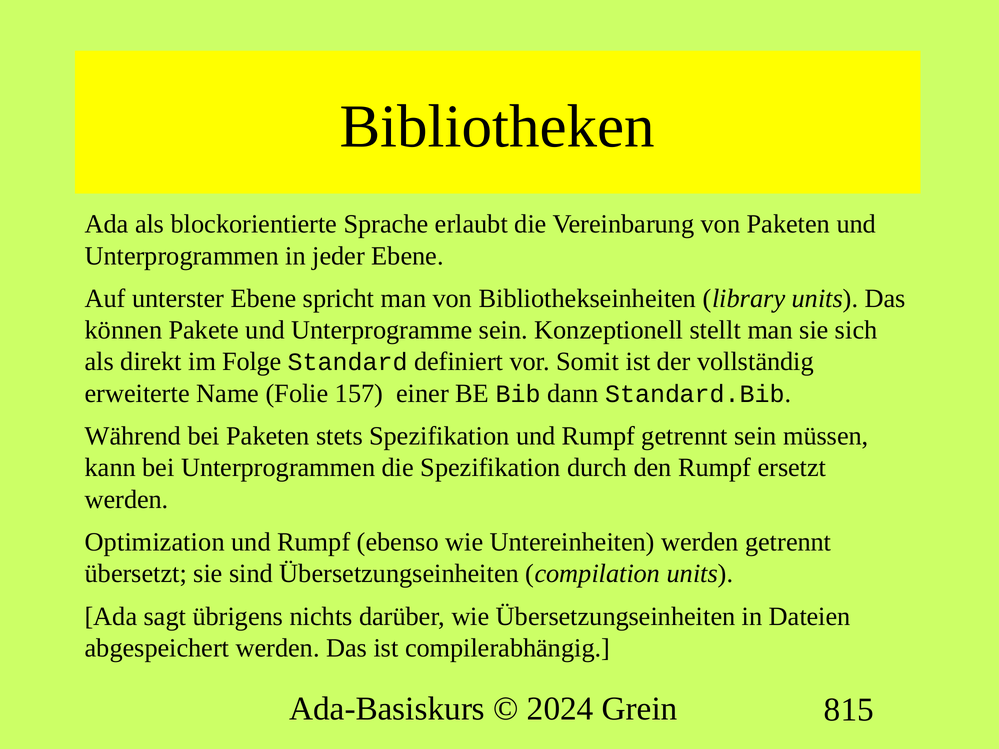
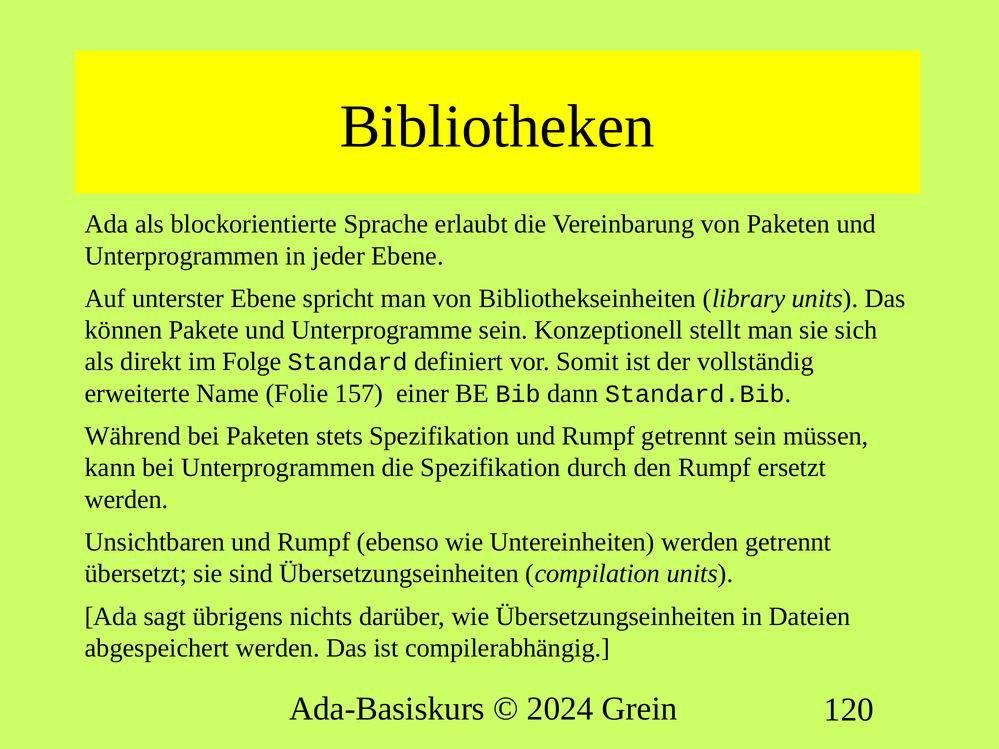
Optimization: Optimization -> Unsichtbaren (155, 542)
815: 815 -> 120 (849, 710)
